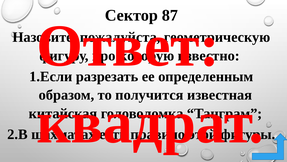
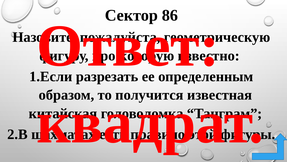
87: 87 -> 86 (170, 15)
